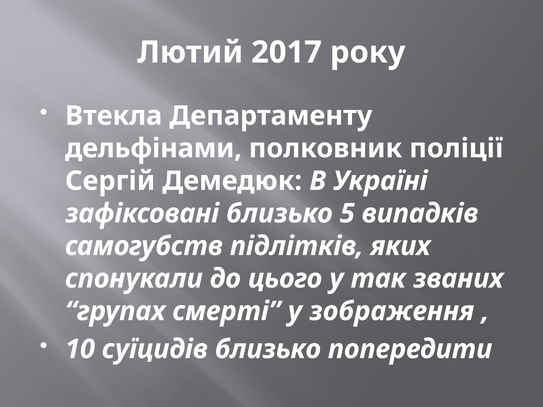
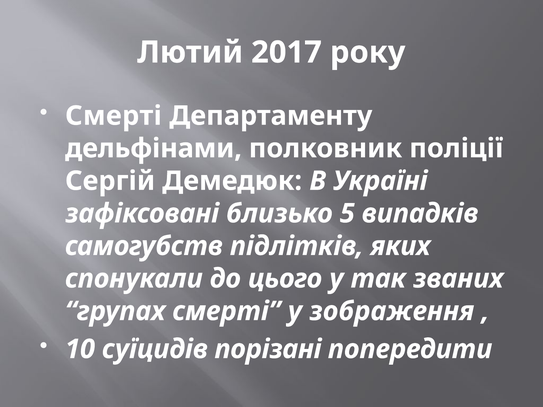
Втекла: Втекла -> Смерті (114, 116)
суїцидів близько: близько -> порізані (268, 349)
